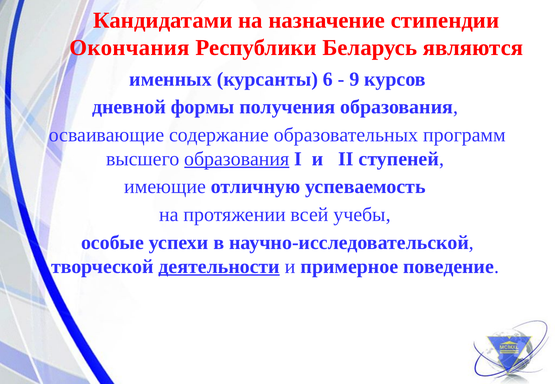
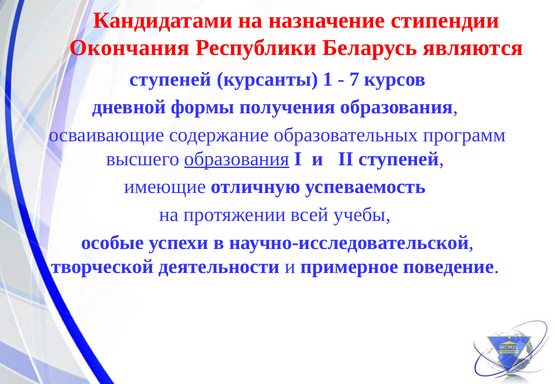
именных: именных -> ступеней (170, 79)
6: 6 -> 1 (328, 79)
9: 9 -> 7 (354, 79)
деятельности underline: present -> none (219, 267)
